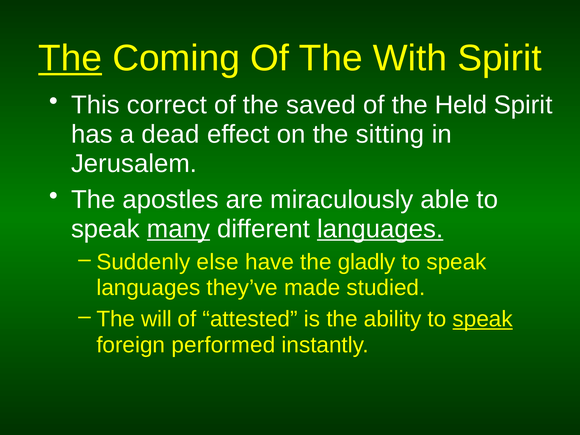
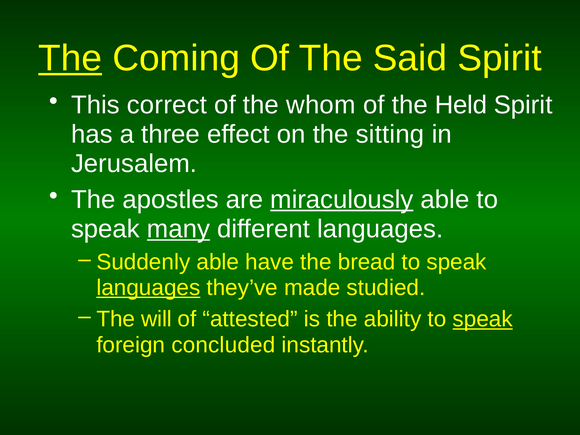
With: With -> Said (410, 58)
saved: saved -> whom (321, 105)
dead: dead -> three (171, 134)
miraculously underline: none -> present (342, 200)
languages underline: present -> none (380, 229)
Suddenly else: else -> able (218, 262)
gladly: gladly -> bread (367, 262)
languages underline: none -> present (148, 288)
performed: performed -> concluded (223, 345)
